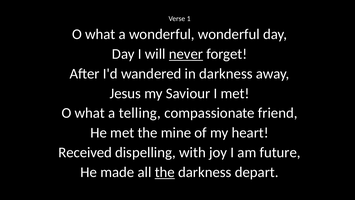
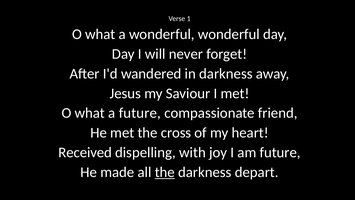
never underline: present -> none (186, 54)
a telling: telling -> future (140, 113)
mine: mine -> cross (176, 133)
